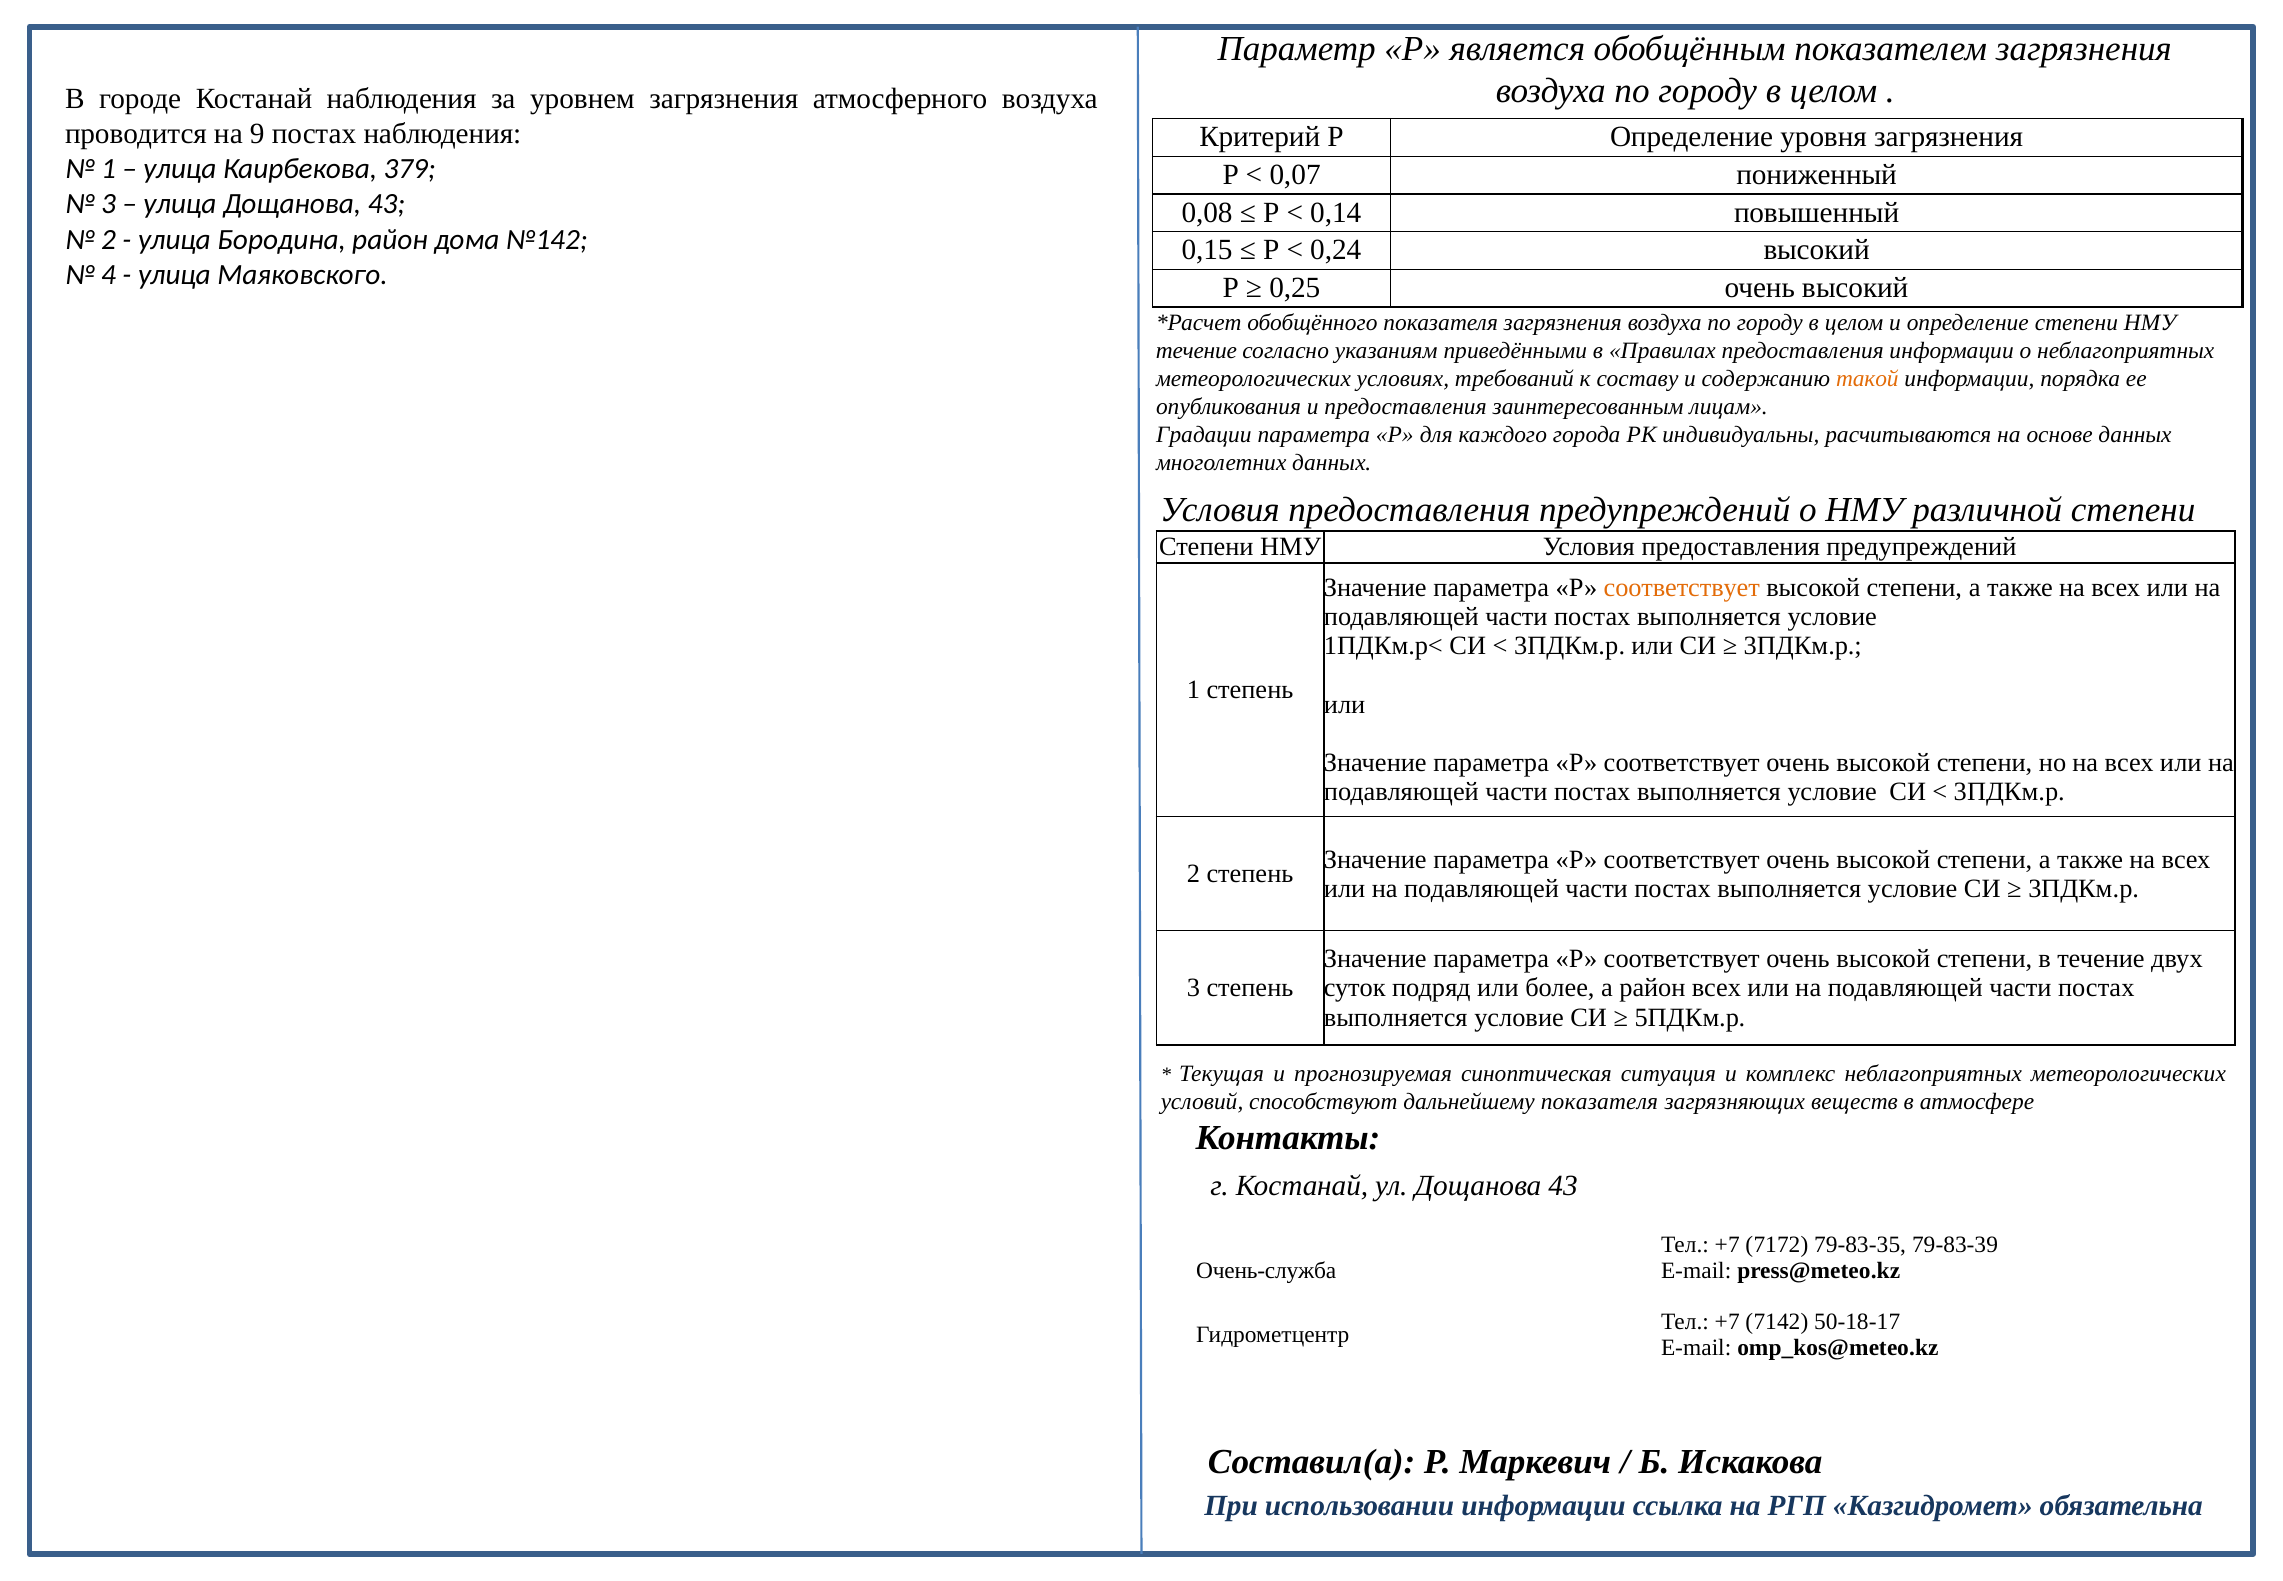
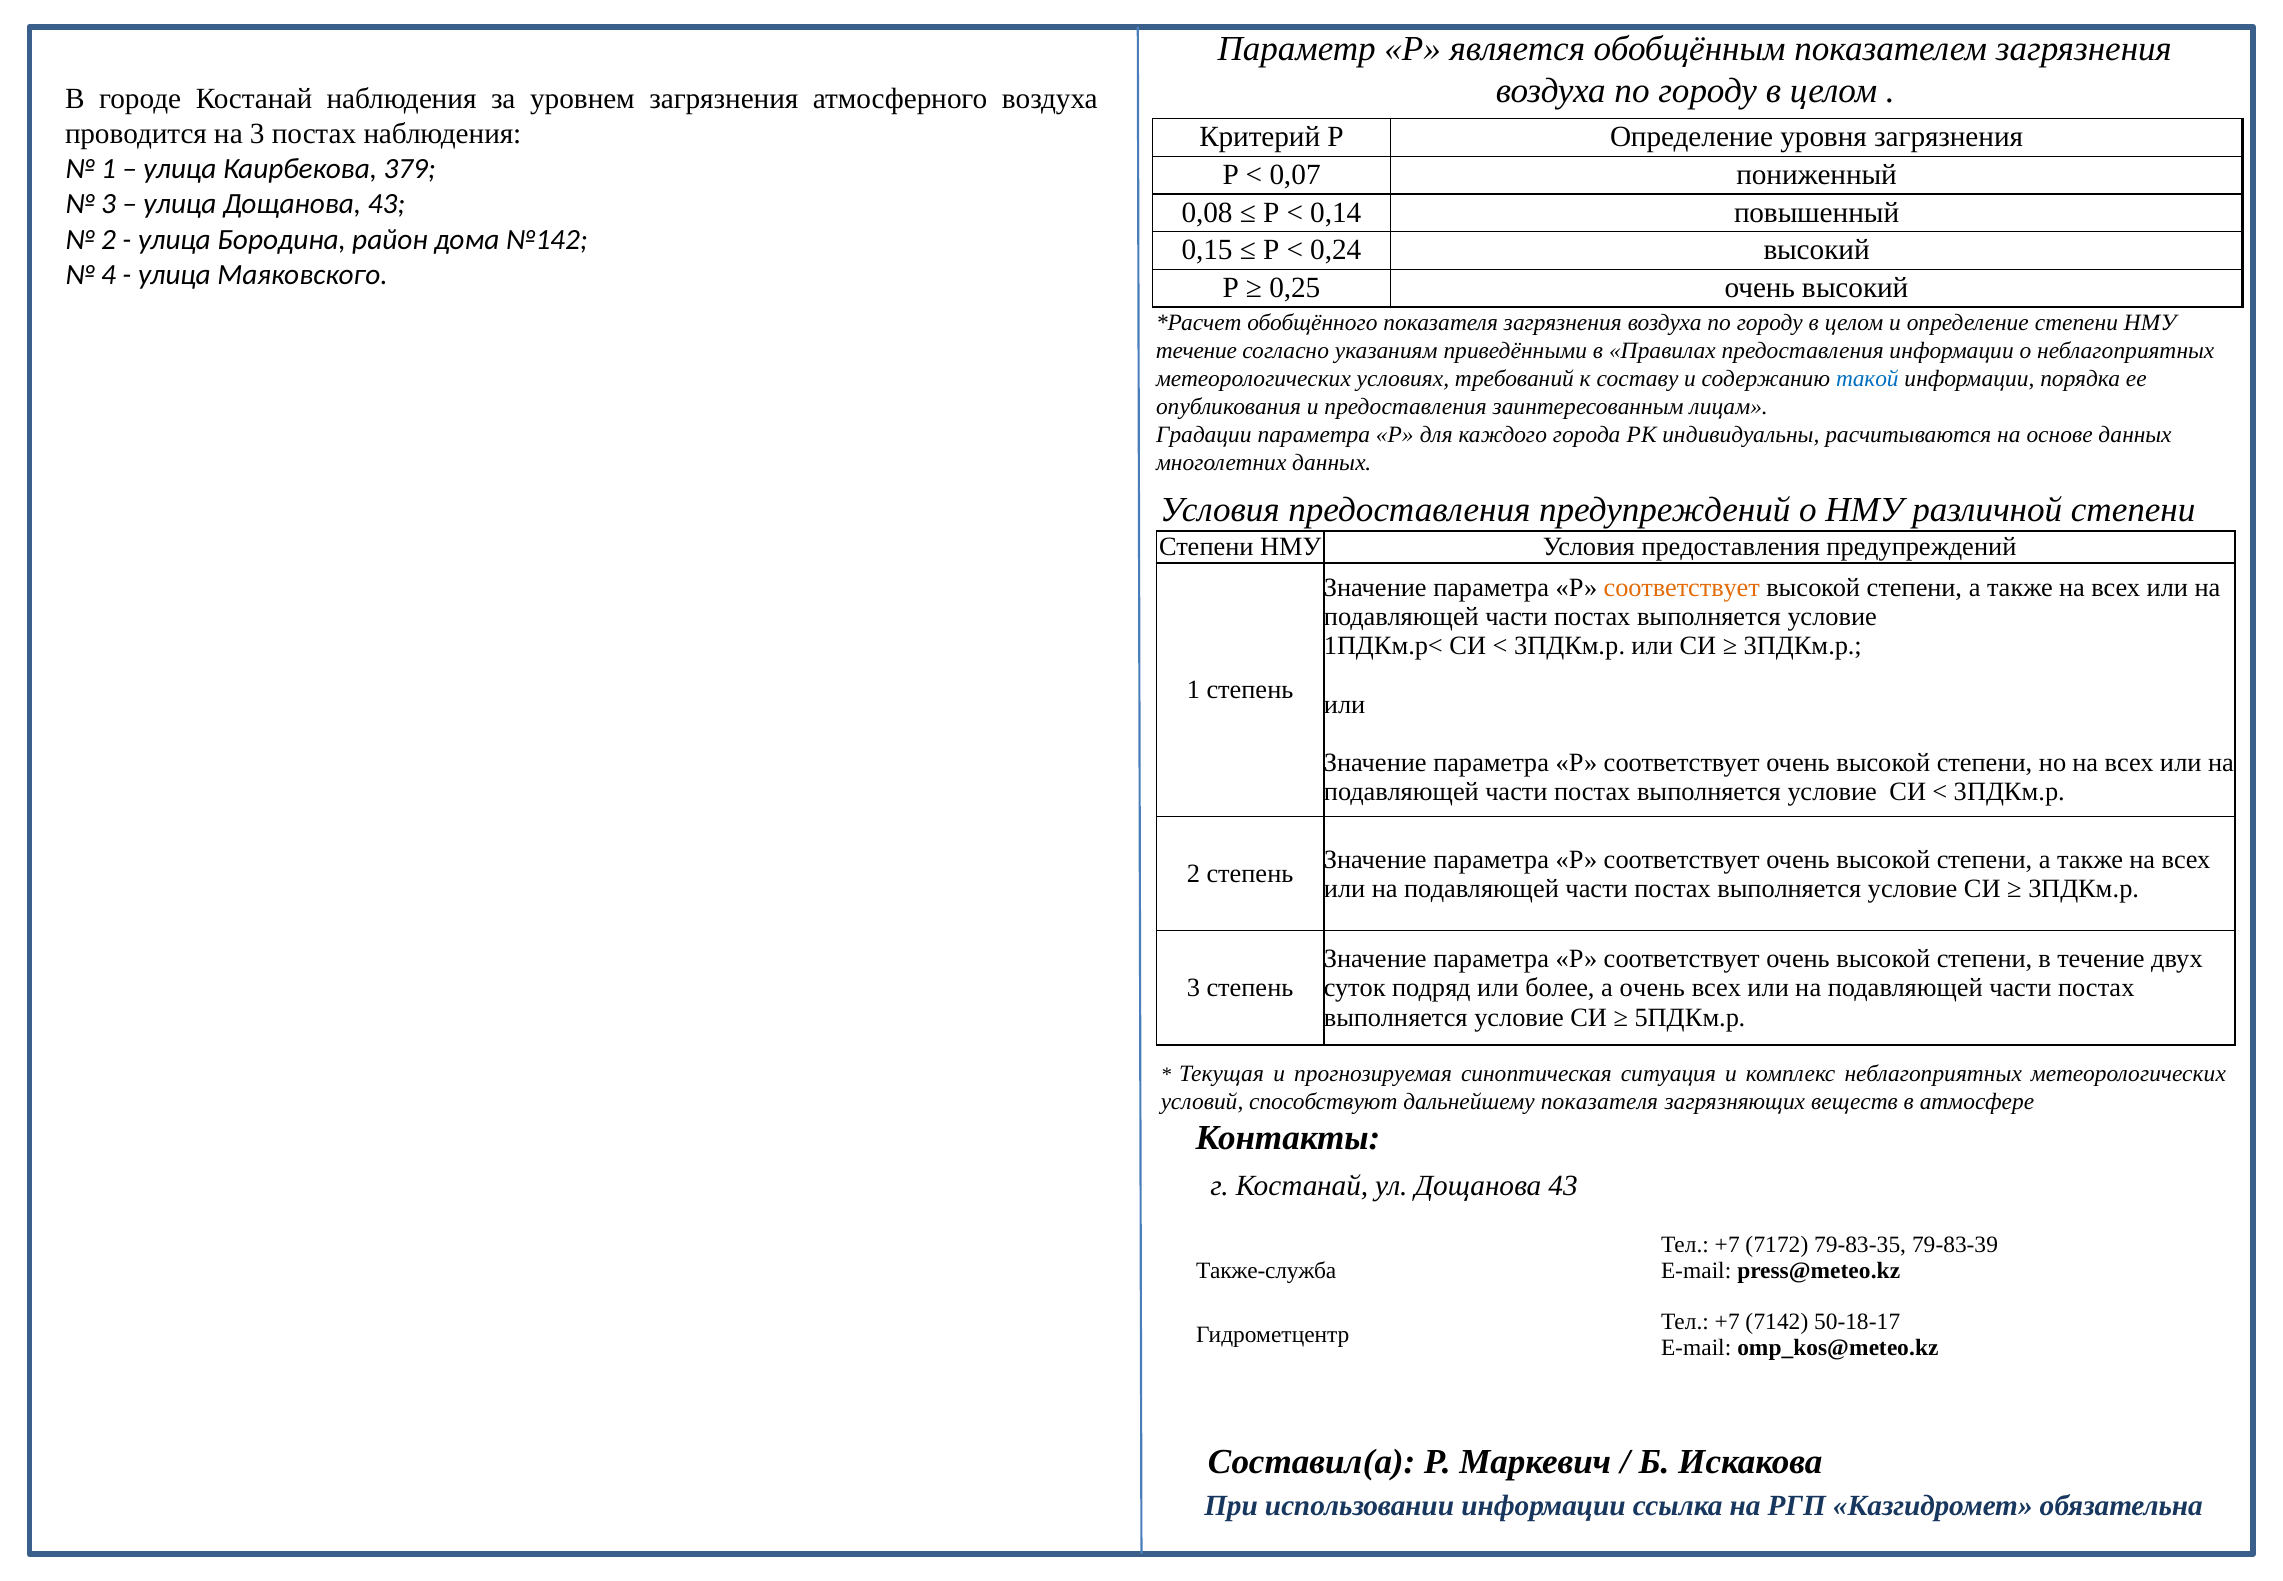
на 9: 9 -> 3 (257, 134)
такой colour: orange -> blue (1867, 379)
а район: район -> очень (1652, 988)
Очень-служба: Очень-служба -> Также-служба (1266, 1270)
